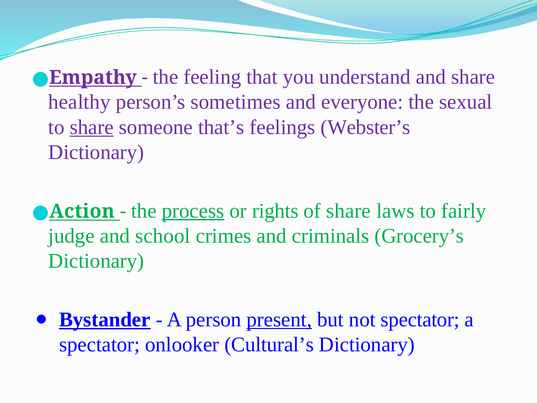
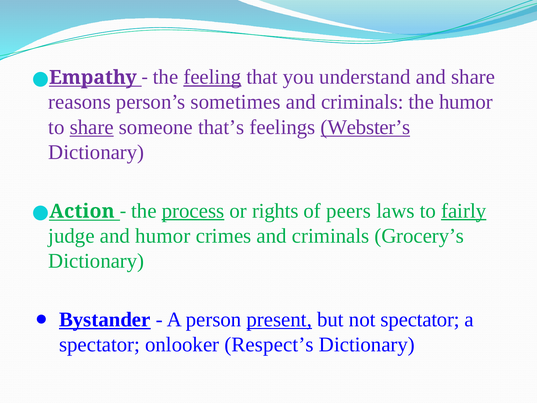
feeling underline: none -> present (212, 77)
healthy: healthy -> reasons (80, 102)
everyone: everyone -> criminals (362, 102)
the sexual: sexual -> humor (466, 102)
Webster’s underline: none -> present (365, 127)
of share: share -> peers (348, 211)
fairly underline: none -> present (464, 211)
and school: school -> humor (163, 236)
Cultural’s: Cultural’s -> Respect’s (269, 344)
